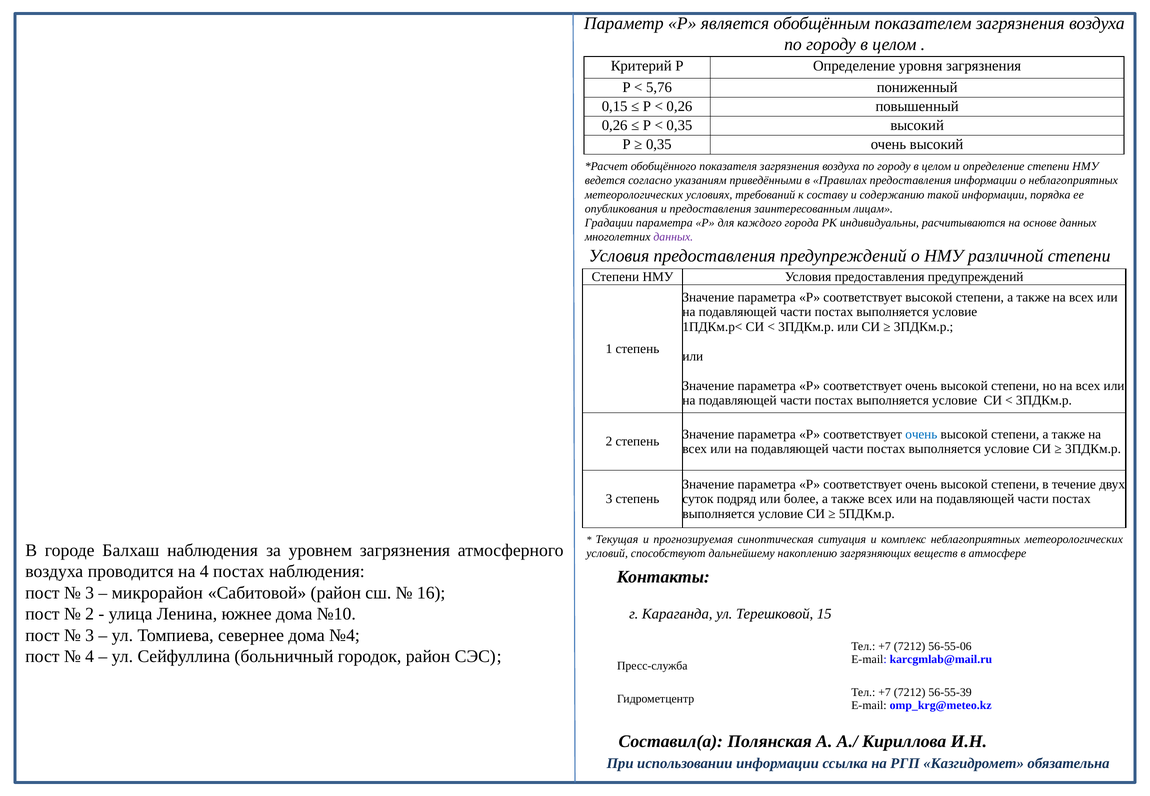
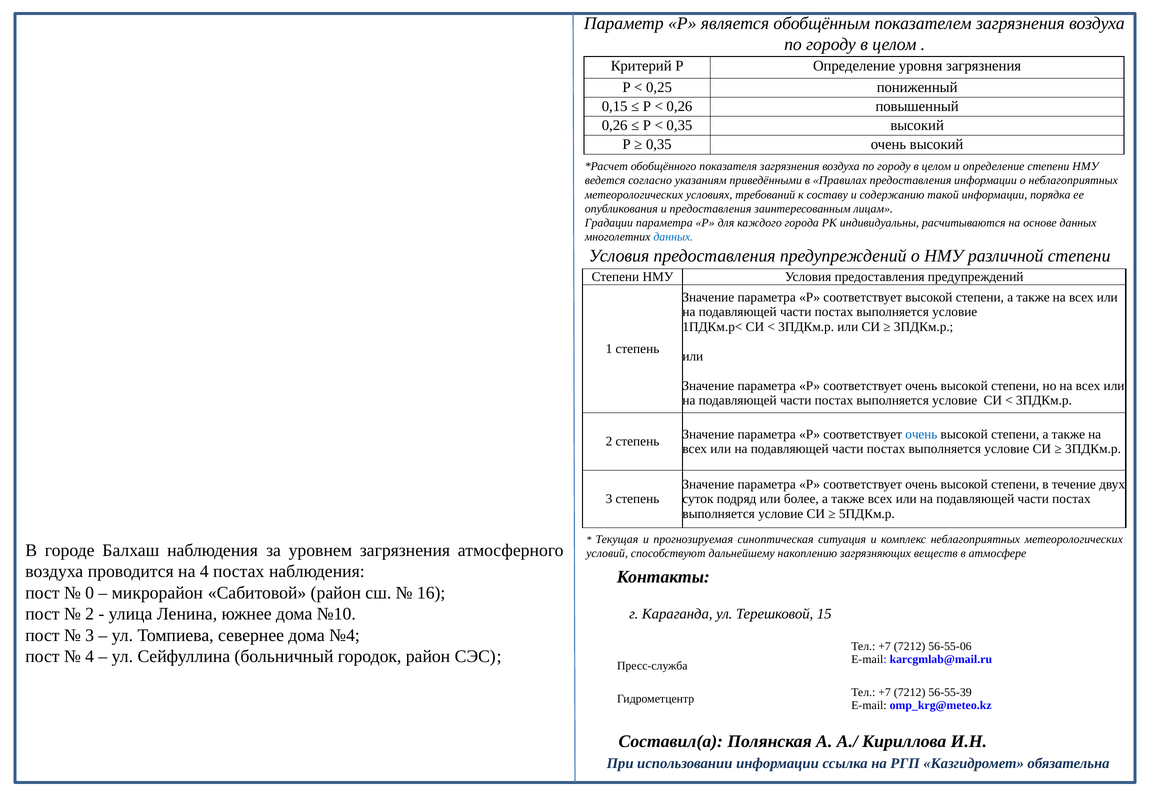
5,76: 5,76 -> 0,25 (659, 88)
данных colour: purple -> blue (673, 237)
3: 3 -> 0 (90, 593)
